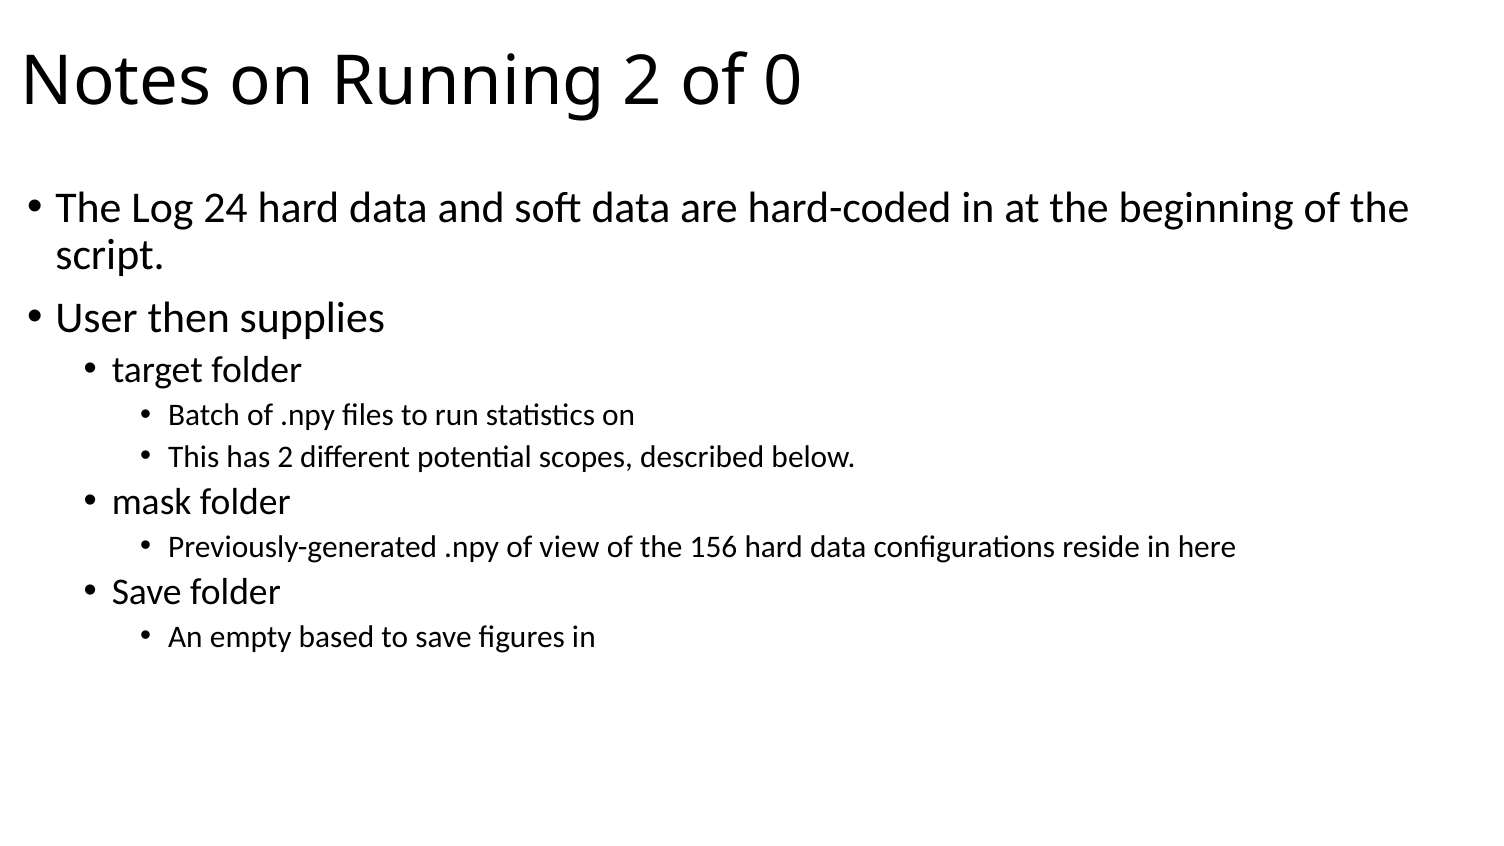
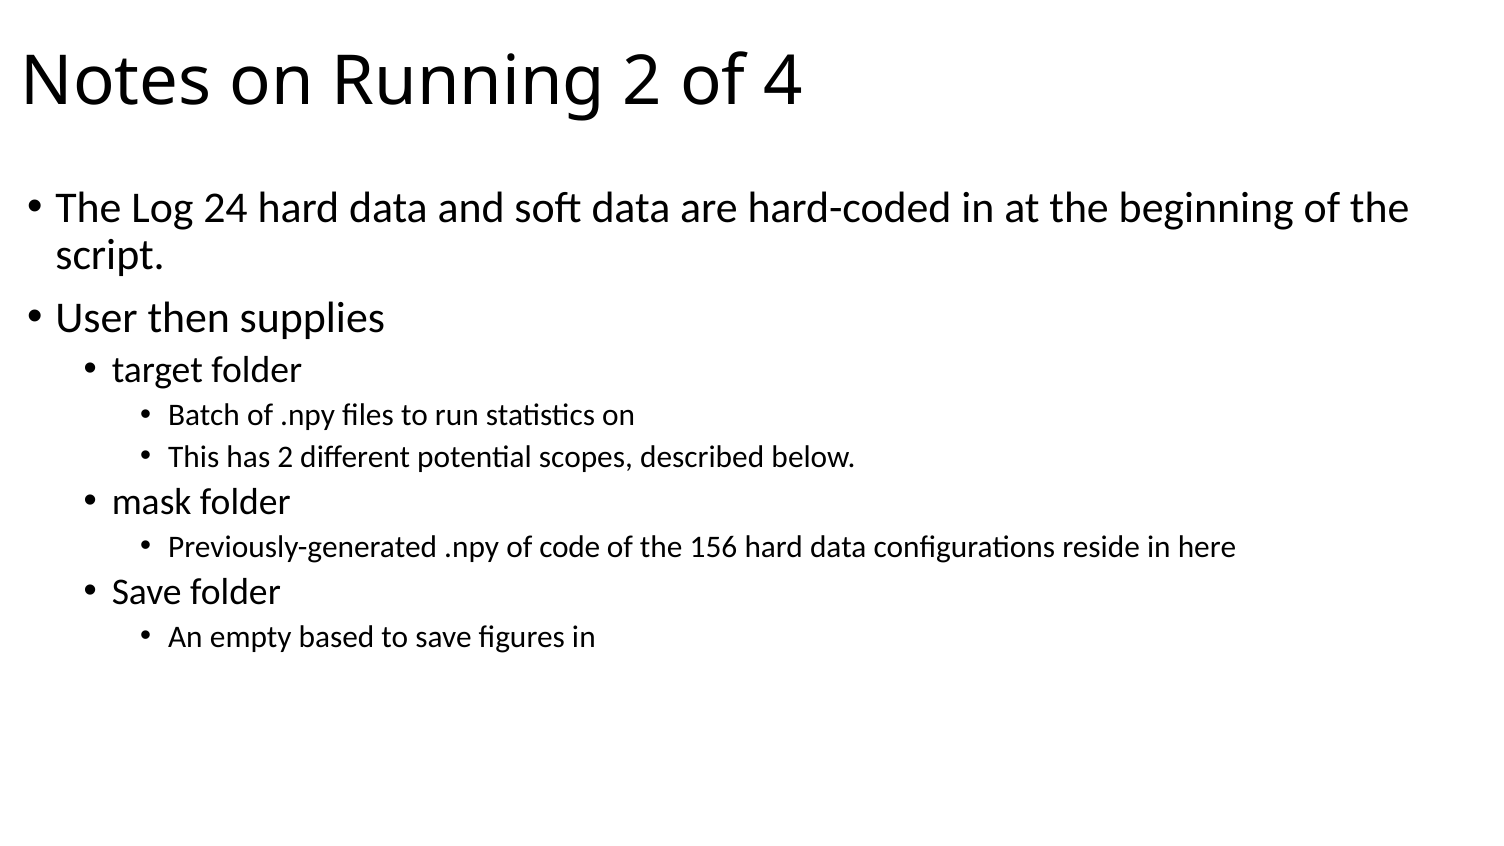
0: 0 -> 4 (783, 81)
view: view -> code (570, 547)
